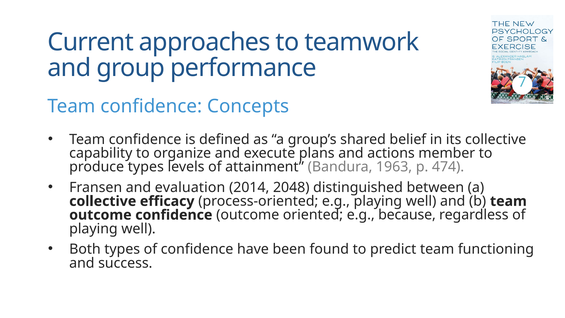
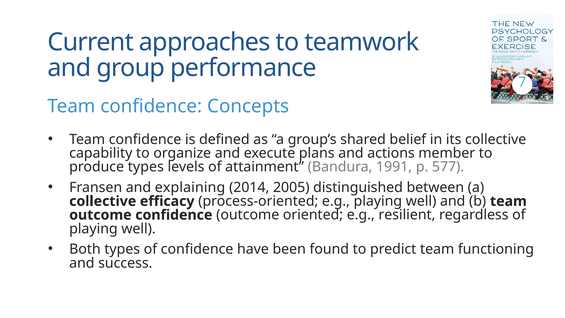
1963: 1963 -> 1991 (394, 167)
474: 474 -> 577 (448, 167)
evaluation: evaluation -> explaining (190, 187)
2048: 2048 -> 2005 (291, 187)
because: because -> resilient (407, 215)
